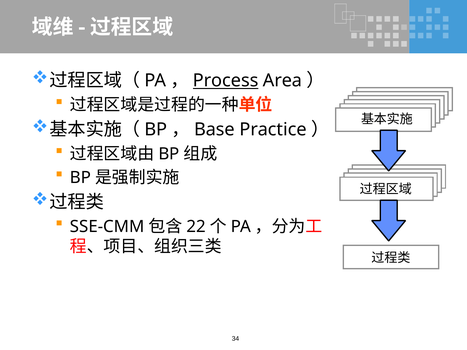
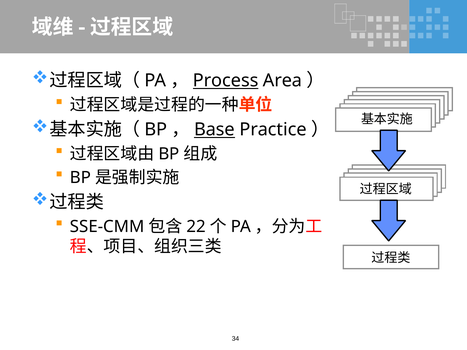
Base underline: none -> present (214, 130)
